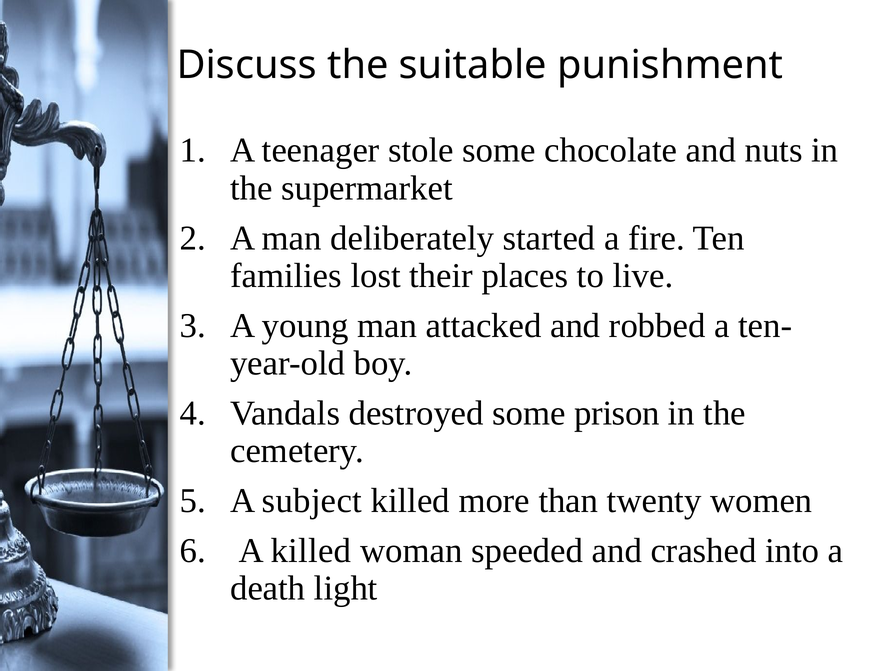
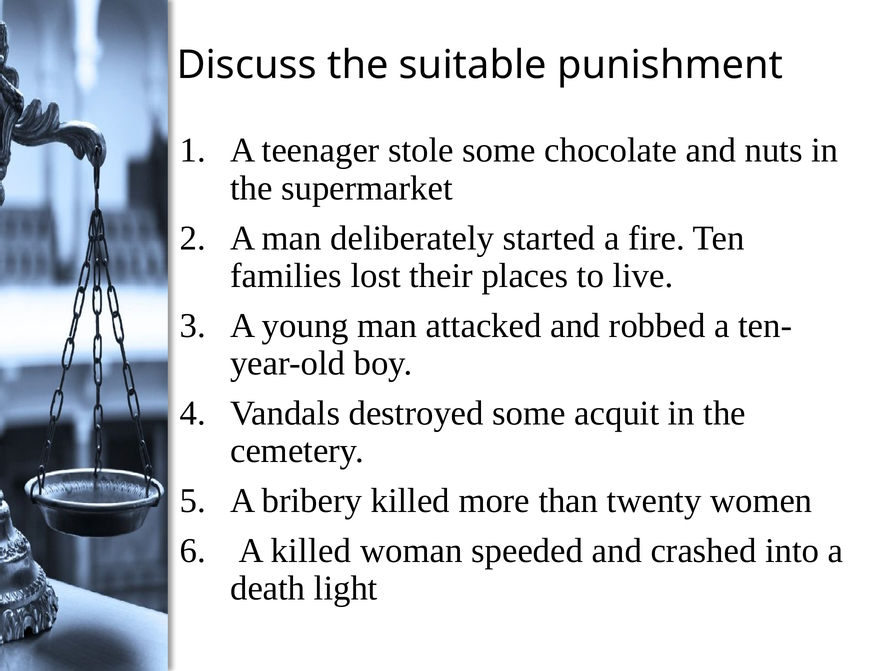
prison: prison -> acquit (617, 413)
subject: subject -> bribery (312, 501)
